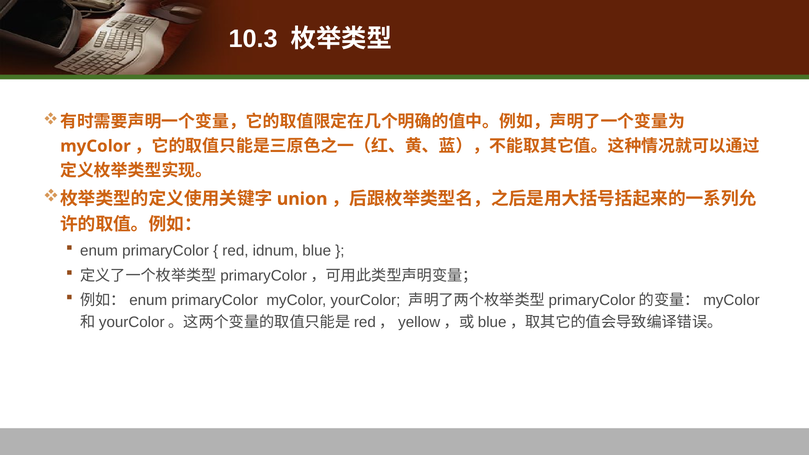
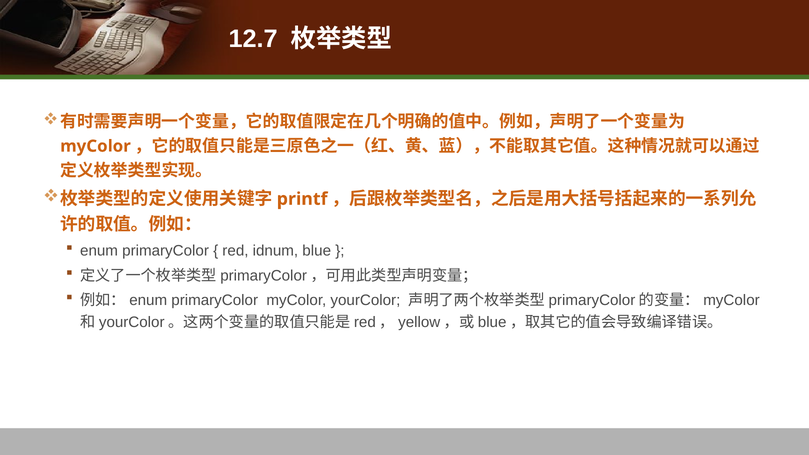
10.3: 10.3 -> 12.7 (253, 39)
union: union -> printf (302, 199)
